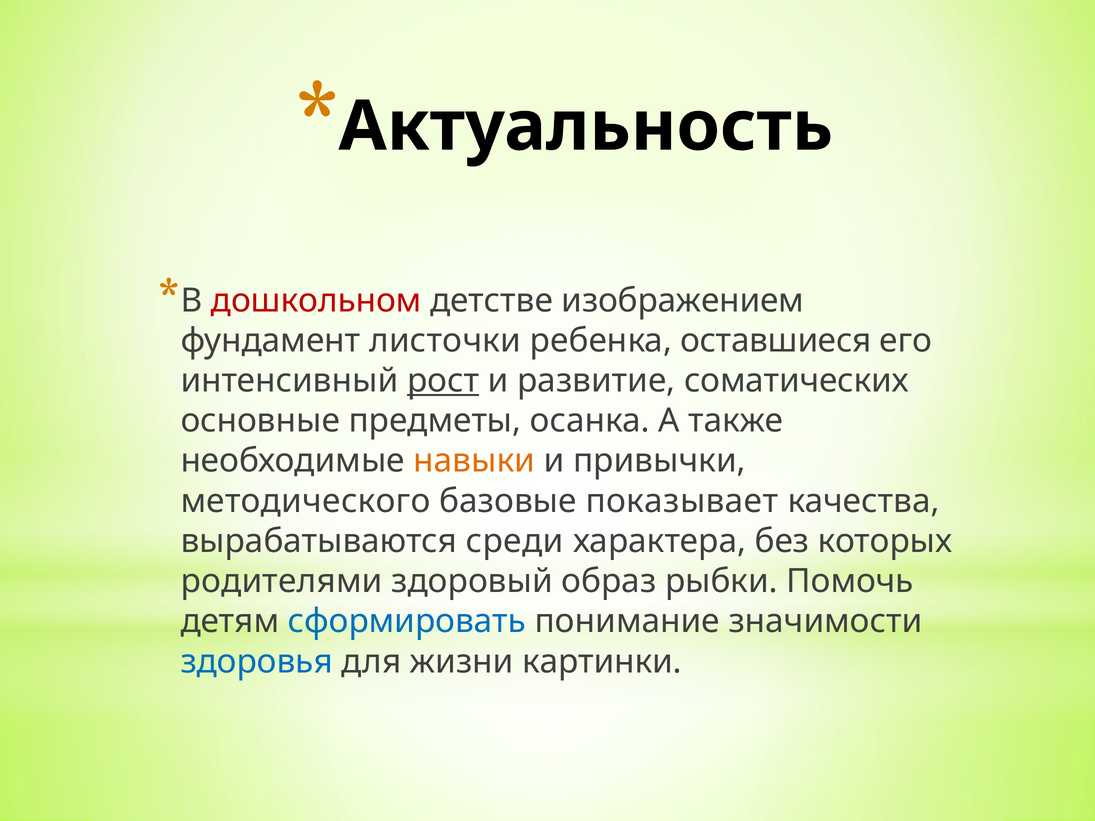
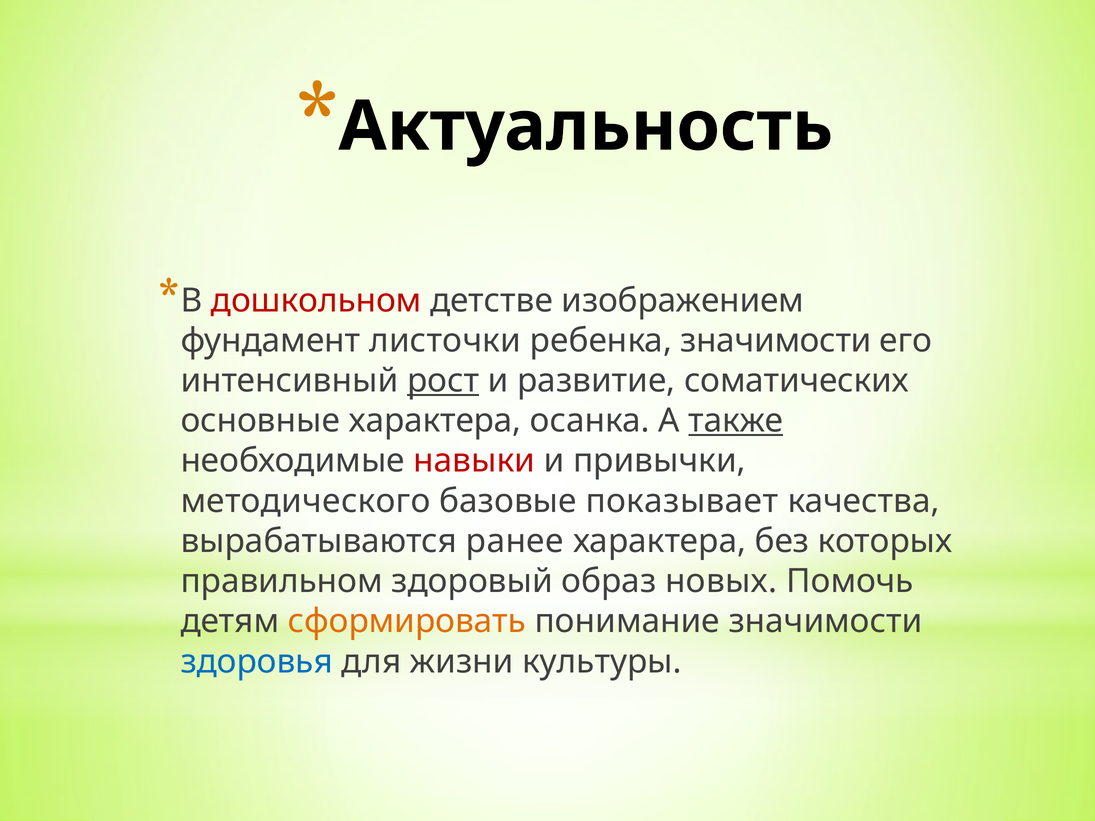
ребенка оставшиеся: оставшиеся -> значимости (776, 341)
основные предметы: предметы -> характера (435, 421)
также underline: none -> present (736, 421)
навыки colour: orange -> red (474, 461)
среди: среди -> ранее (515, 541)
родителями: родителями -> правильном (282, 582)
рыбки: рыбки -> новых (721, 582)
сформировать colour: blue -> orange (407, 622)
картинки: картинки -> культуры (602, 662)
